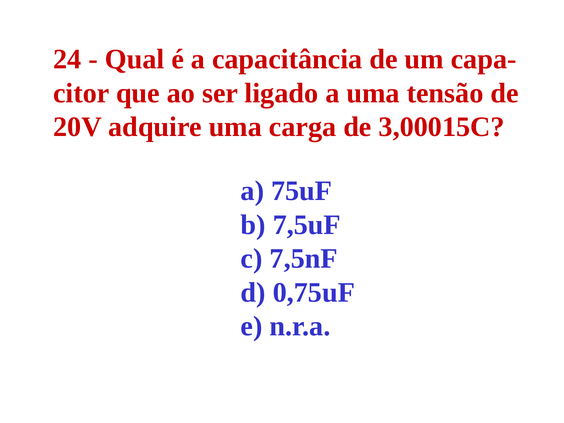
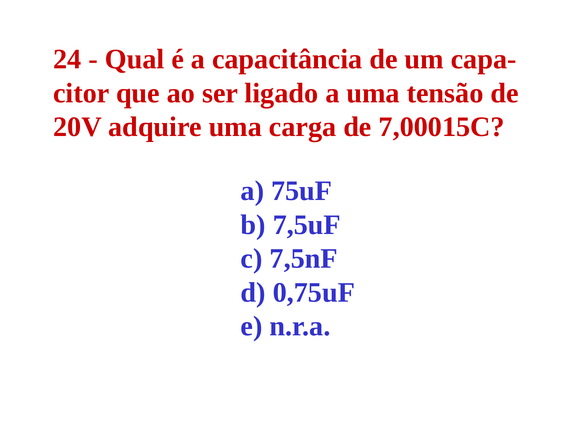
3,00015C: 3,00015C -> 7,00015C (442, 127)
